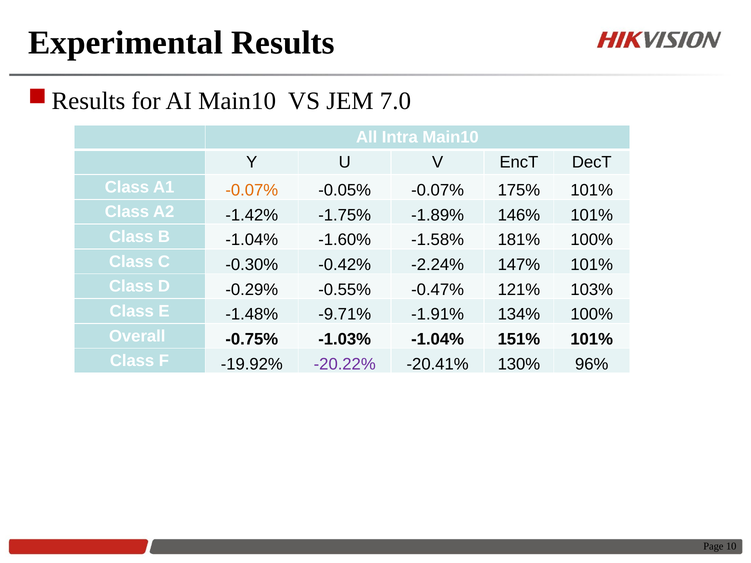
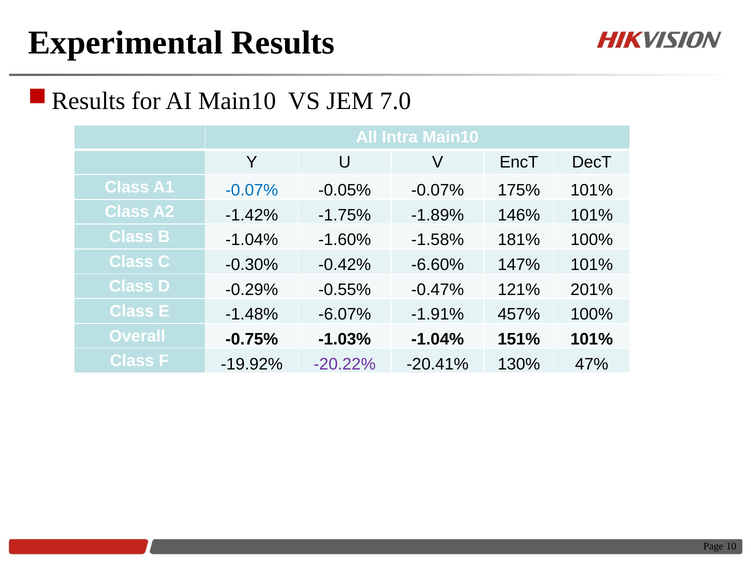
-0.07% colour: orange -> blue (252, 190)
-2.24%: -2.24% -> -6.60% (438, 265)
103%: 103% -> 201% (592, 290)
-9.71%: -9.71% -> -6.07% (345, 315)
134%: 134% -> 457% (519, 315)
96%: 96% -> 47% (592, 364)
